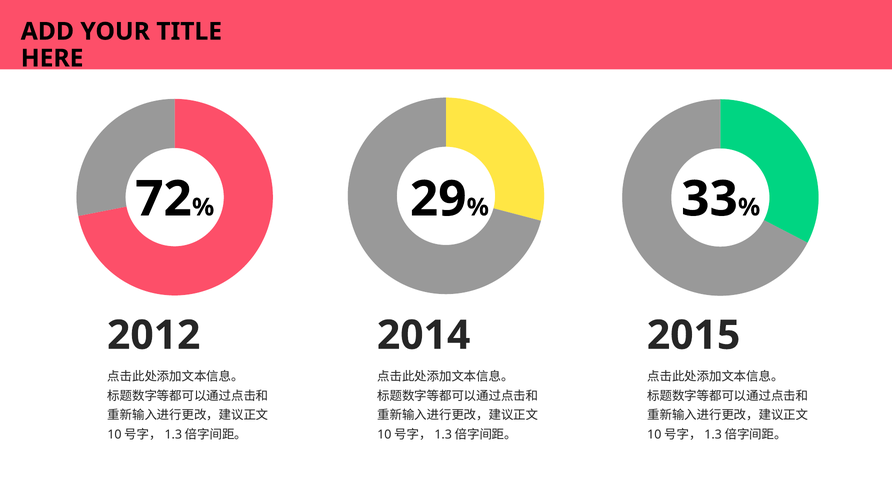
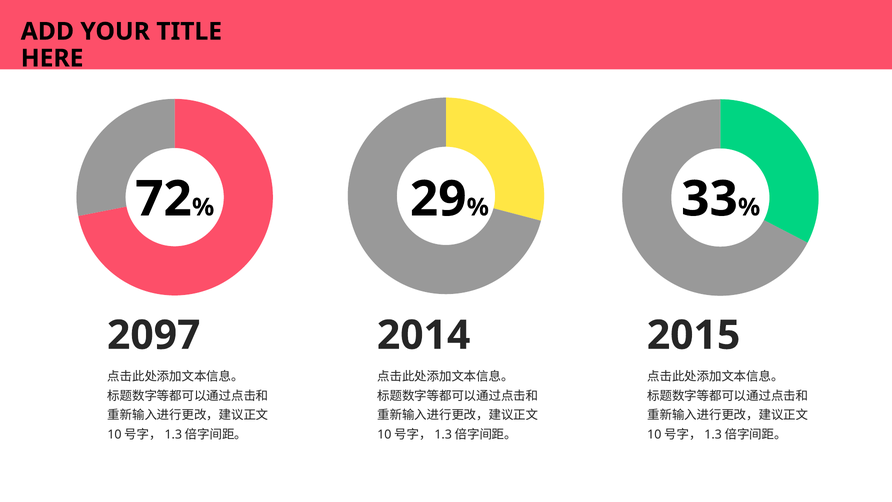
2012: 2012 -> 2097 (154, 335)
